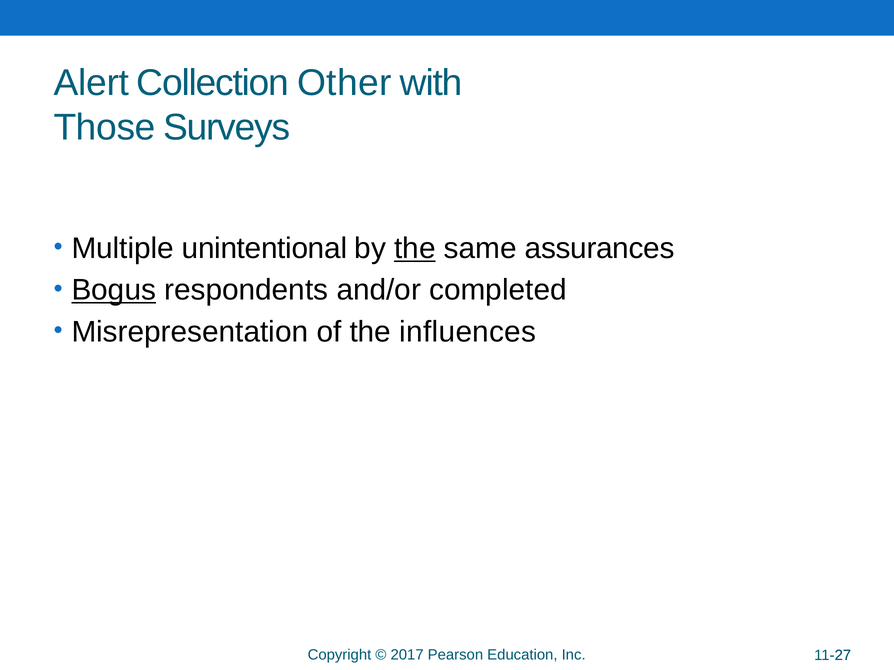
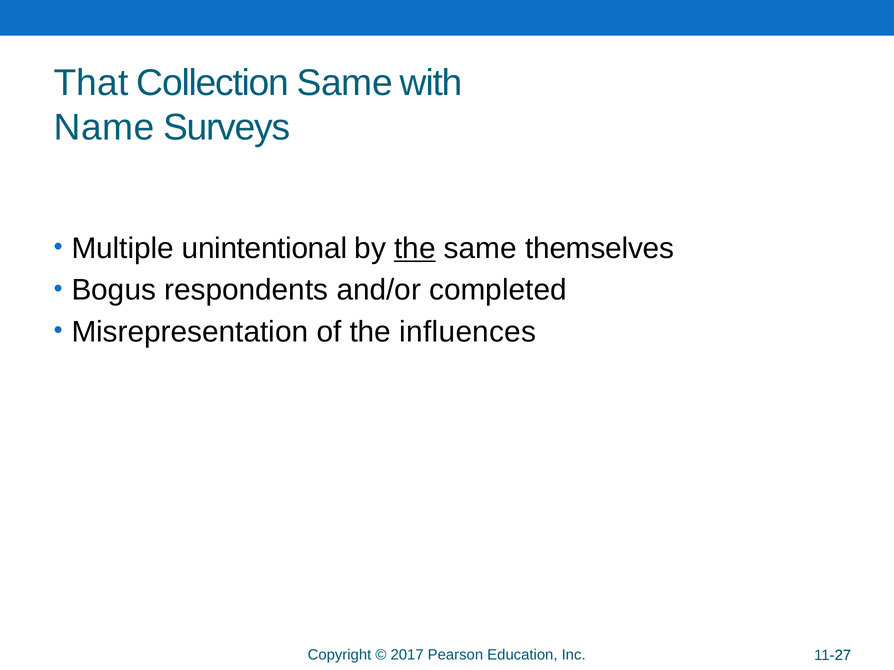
Alert: Alert -> That (91, 83)
Collection Other: Other -> Same (345, 83)
Those: Those -> Name (104, 128)
assurances: assurances -> themselves (600, 249)
Bogus underline: present -> none (114, 290)
